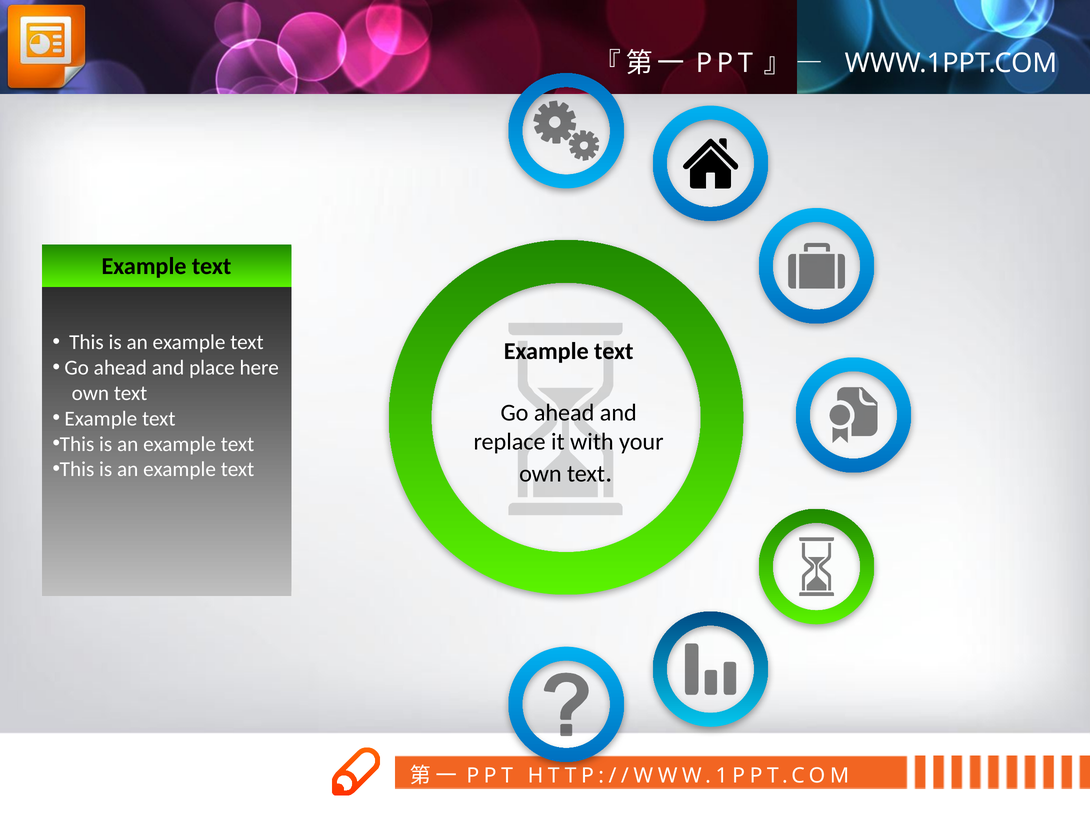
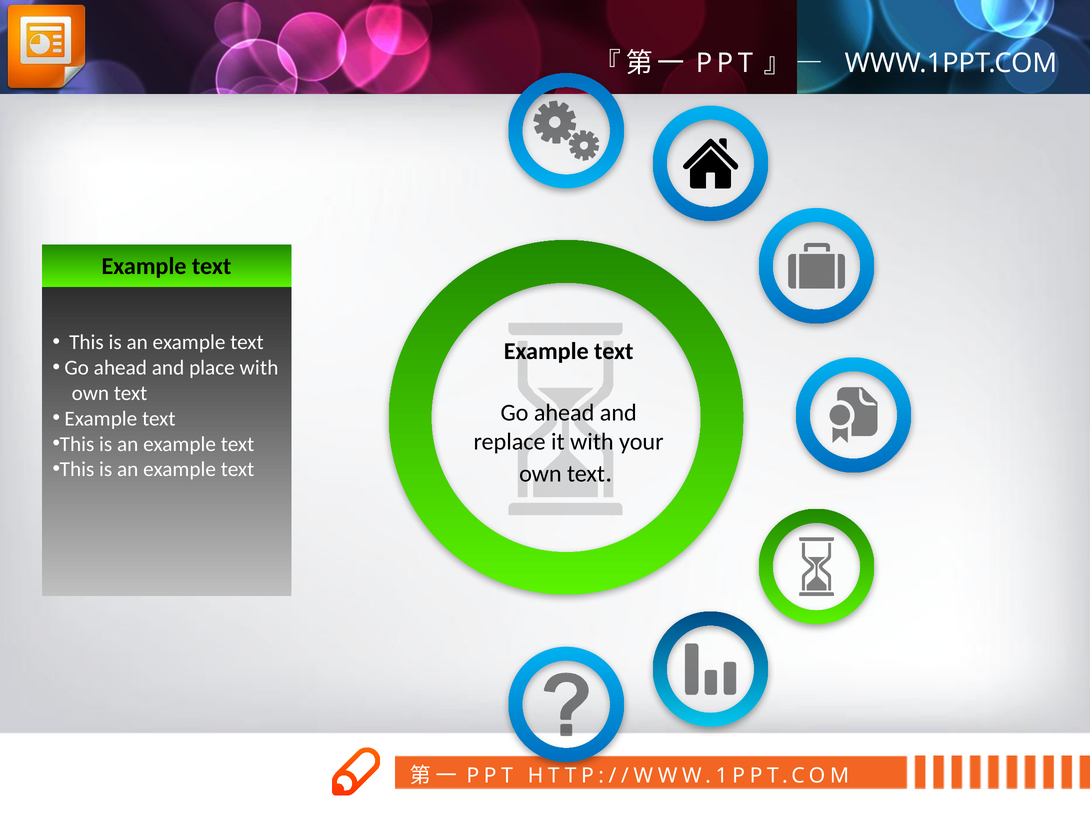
place here: here -> with (259, 368)
